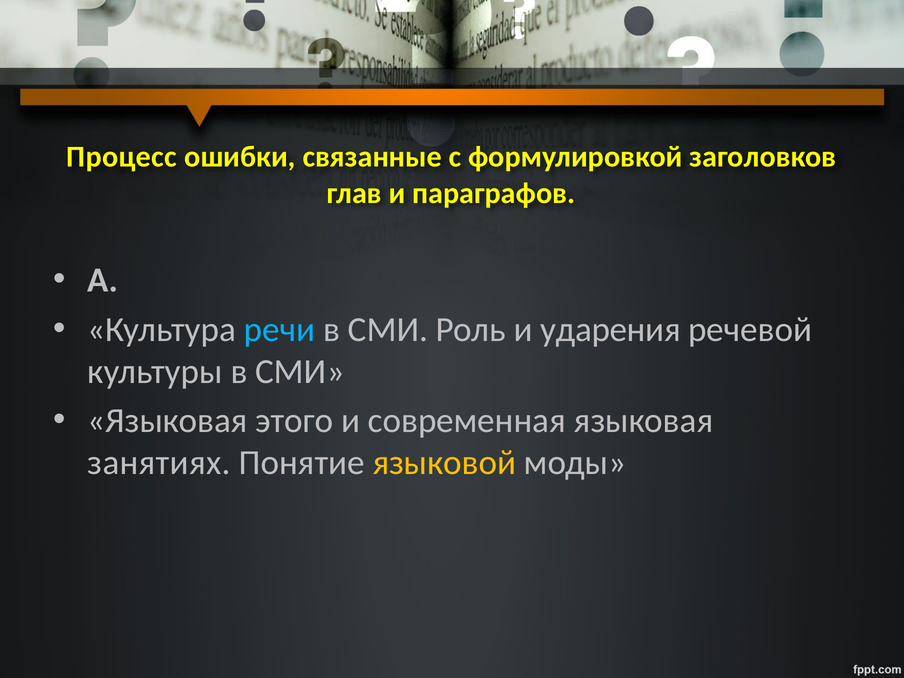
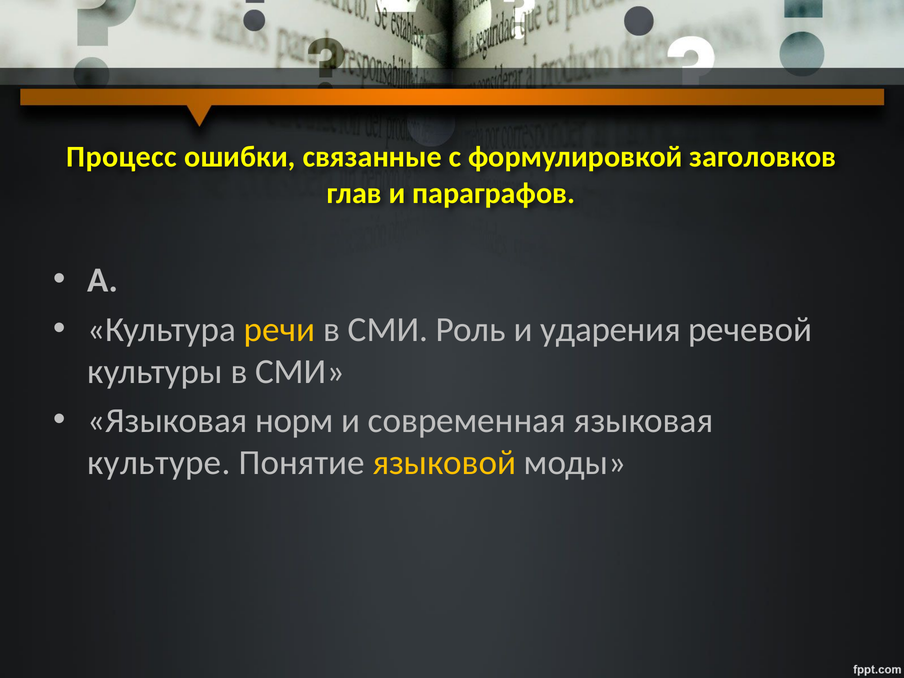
речи colour: light blue -> yellow (280, 329)
этого: этого -> норм (294, 421)
занятиях: занятиях -> культуре (159, 463)
